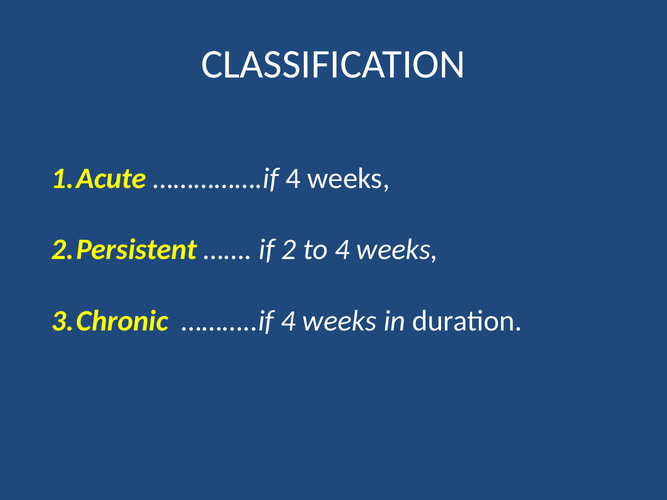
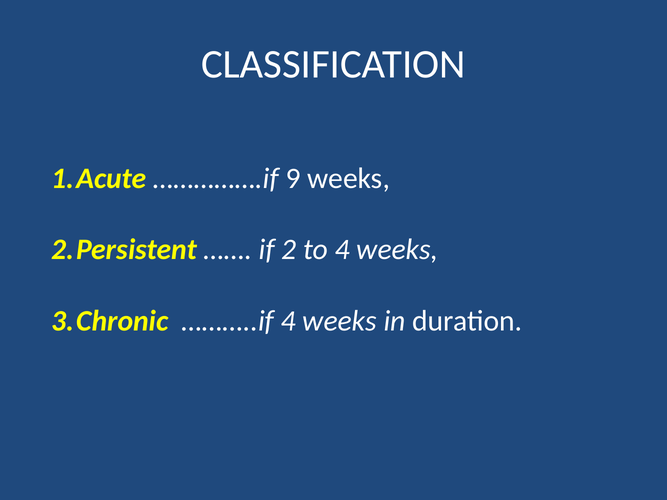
…………….if 4: 4 -> 9 (293, 179)
